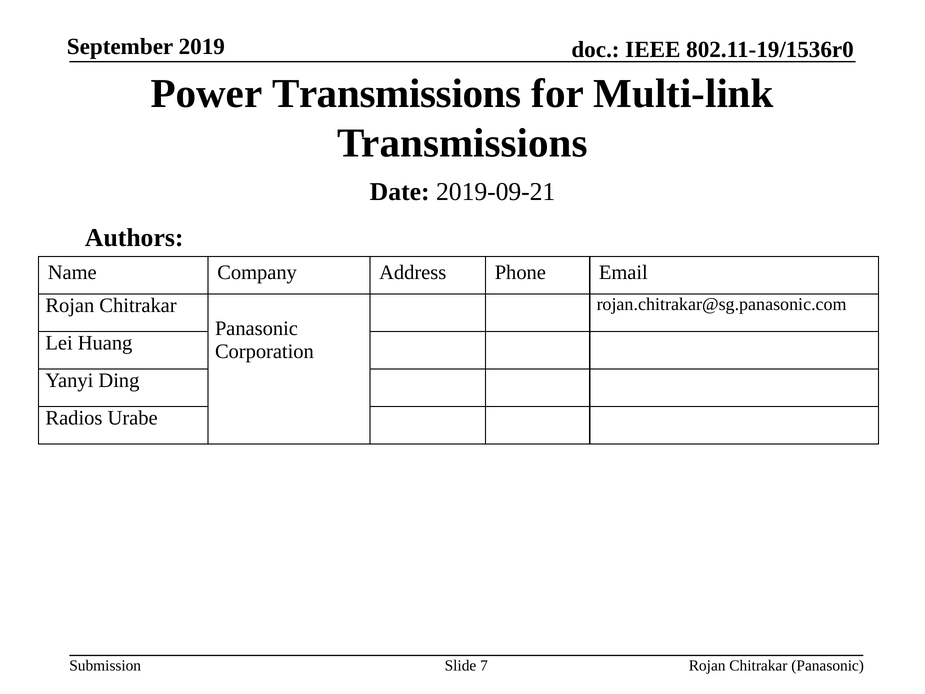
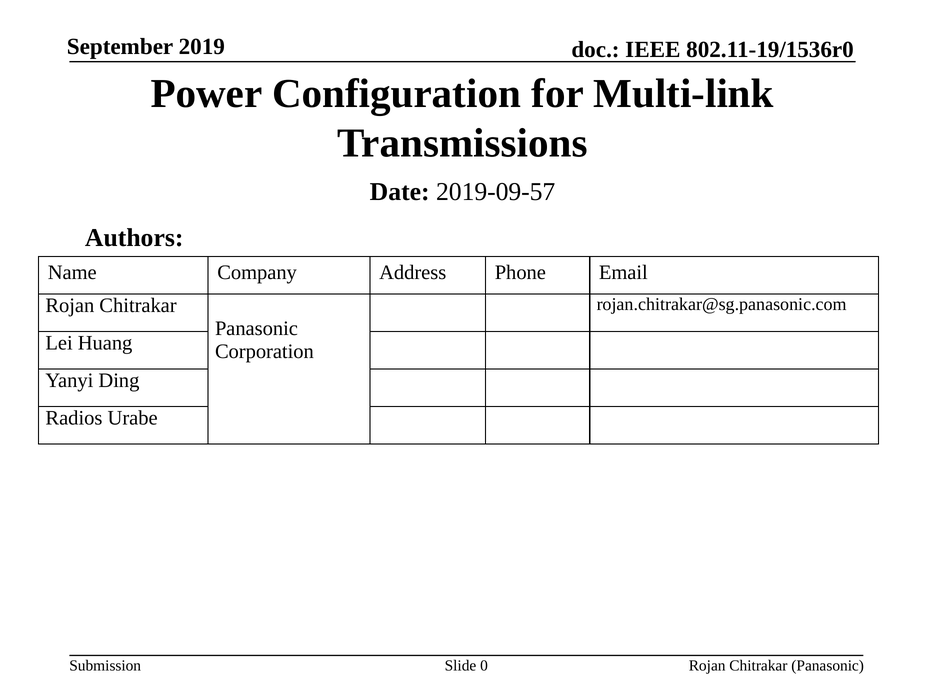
Power Transmissions: Transmissions -> Configuration (396, 94)
2019-09-21: 2019-09-21 -> 2019-09-57 (496, 191)
7: 7 -> 0 (484, 665)
